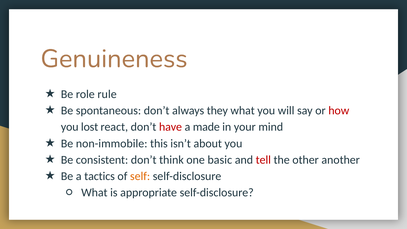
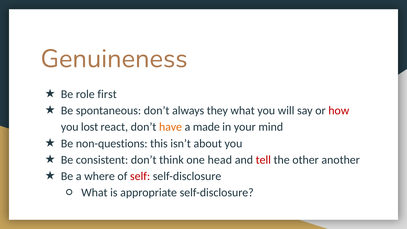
rule: rule -> first (107, 94)
have colour: red -> orange (171, 127)
non-immobile: non-immobile -> non-questions (112, 143)
basic: basic -> head (220, 160)
tactics: tactics -> where (100, 176)
self colour: orange -> red (140, 176)
